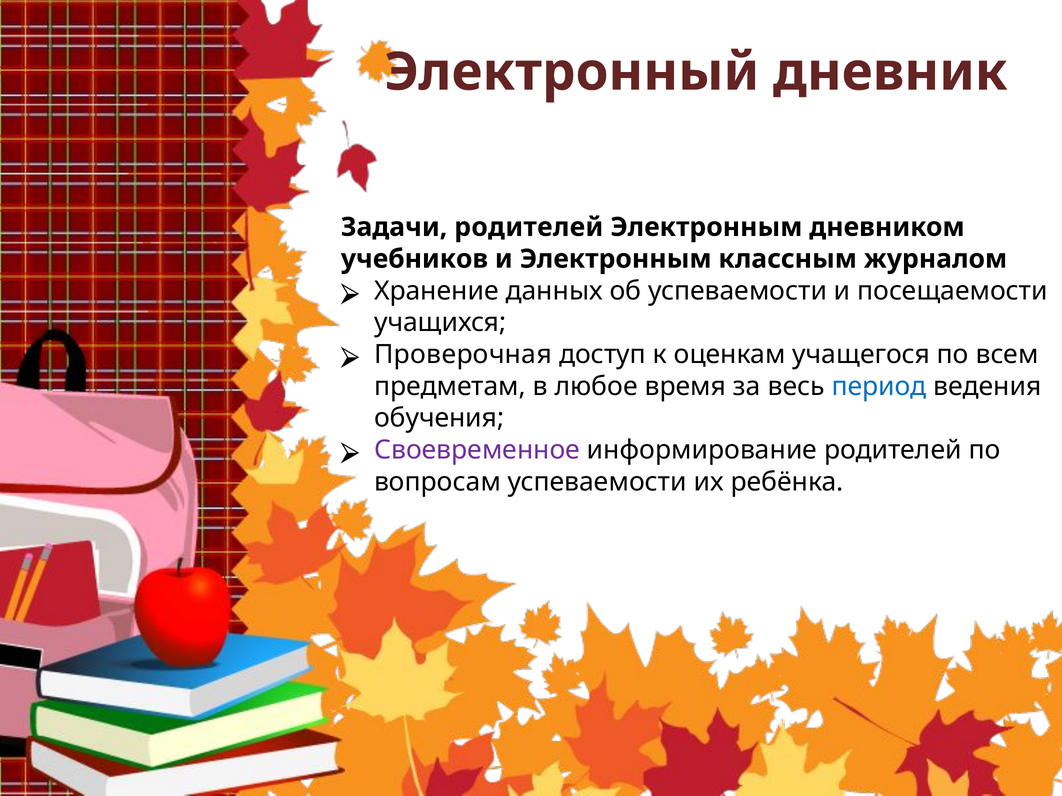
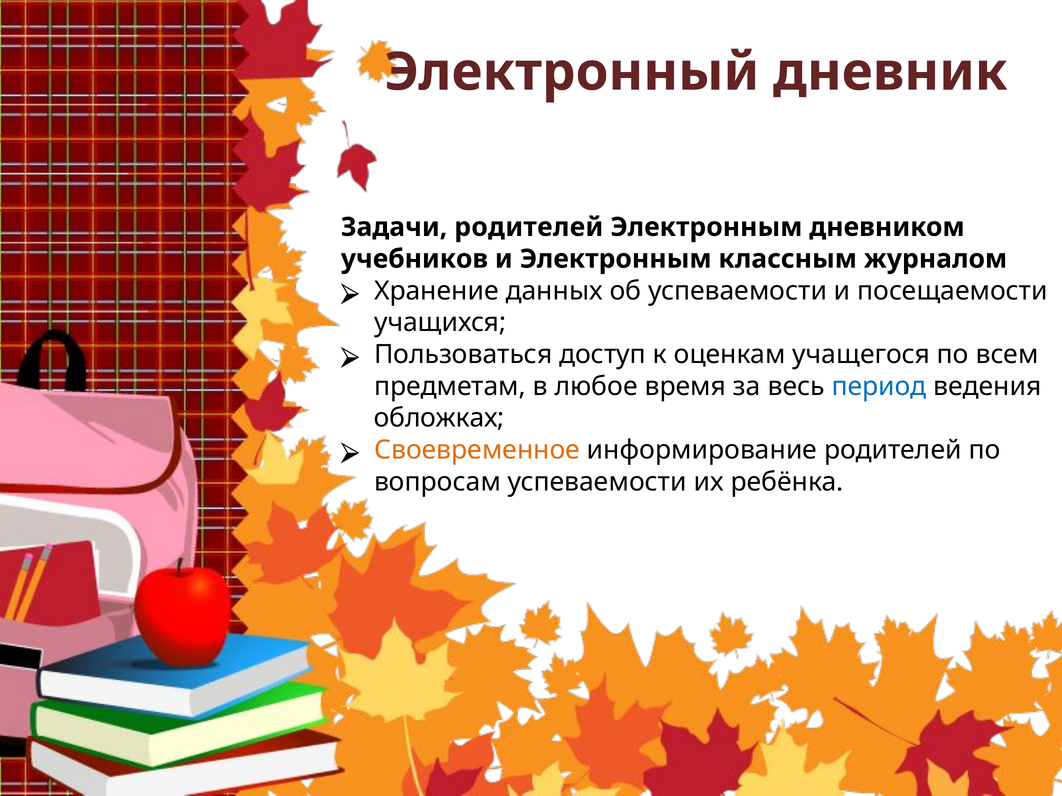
Проверочная: Проверочная -> Пользоваться (463, 355)
обучения: обучения -> обложках (439, 418)
Своевременное colour: purple -> orange (477, 450)
